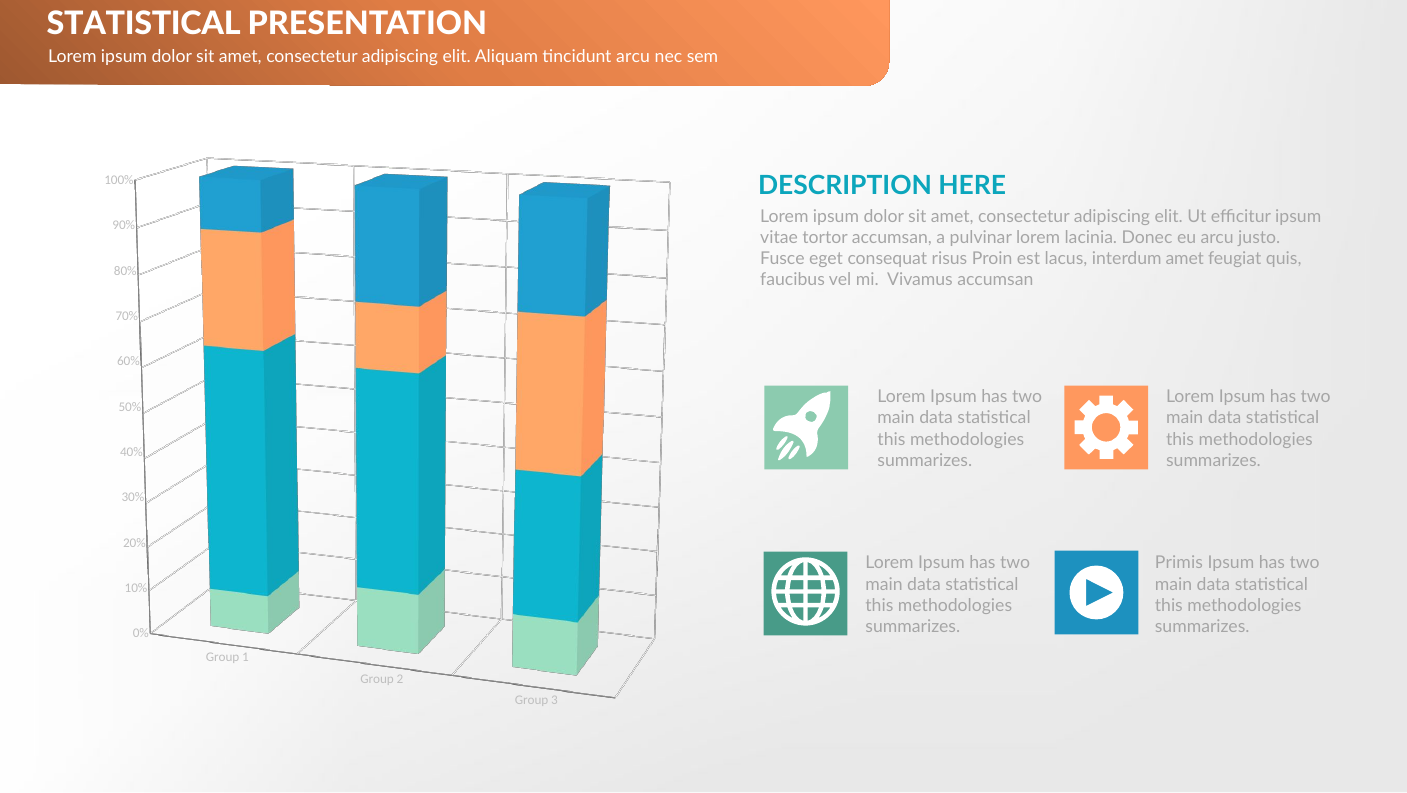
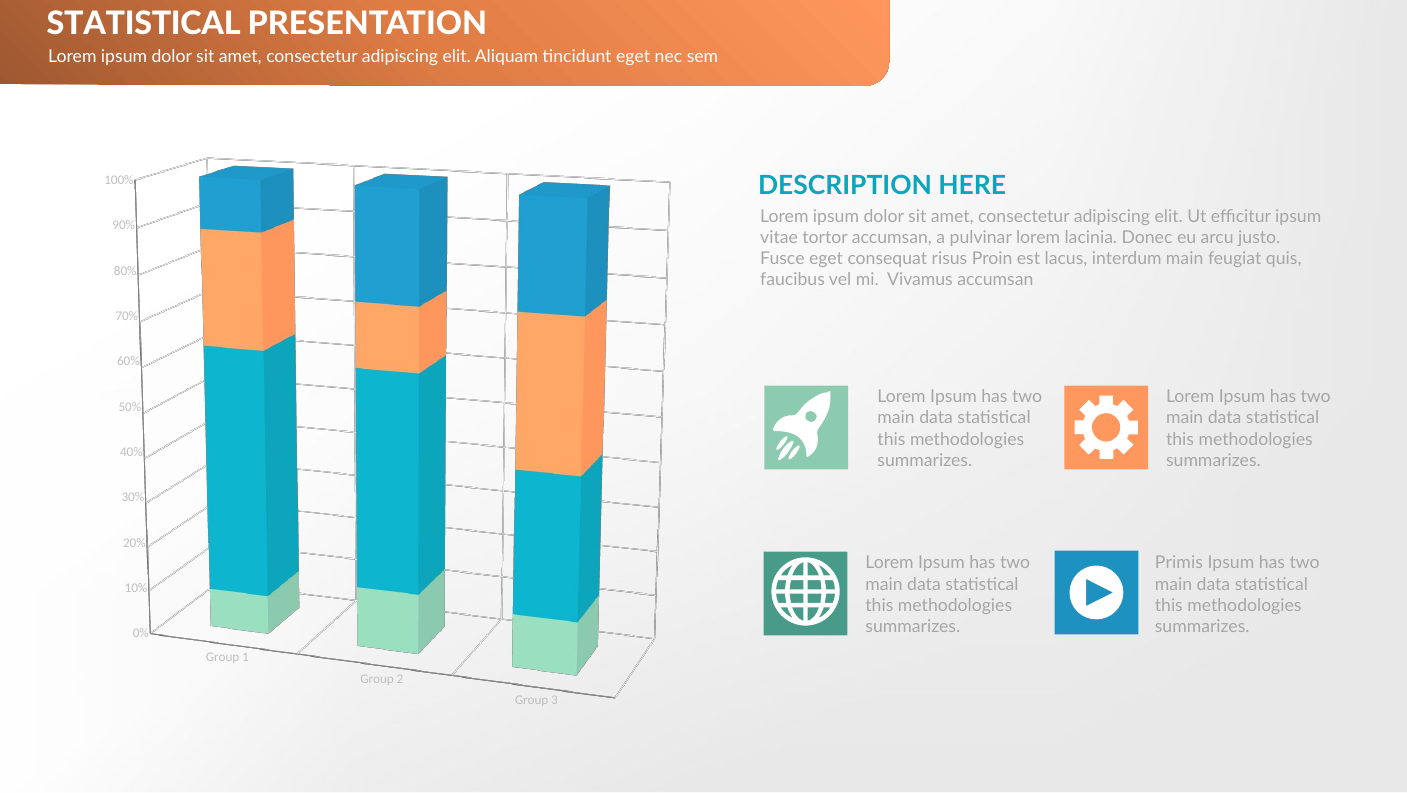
tincidunt arcu: arcu -> eget (633, 56)
interdum amet: amet -> main (1185, 259)
